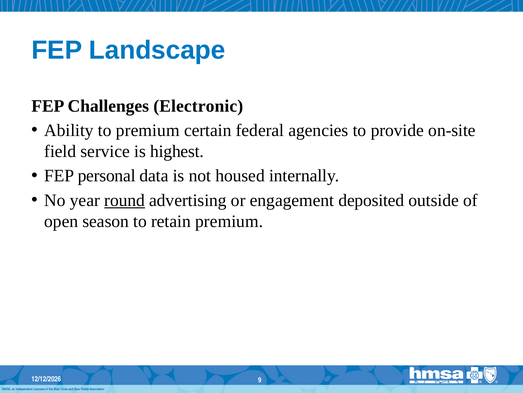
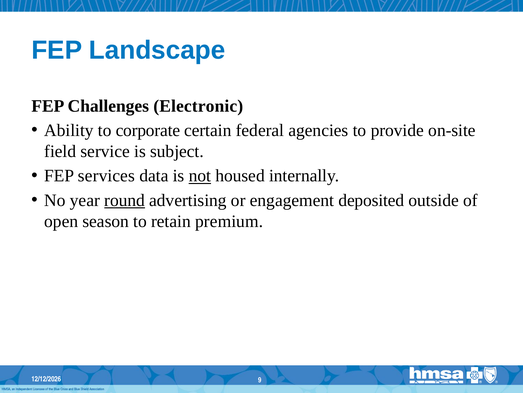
to premium: premium -> corporate (148, 130)
highest: highest -> subject (177, 151)
personal: personal -> services (106, 176)
not underline: none -> present (200, 176)
